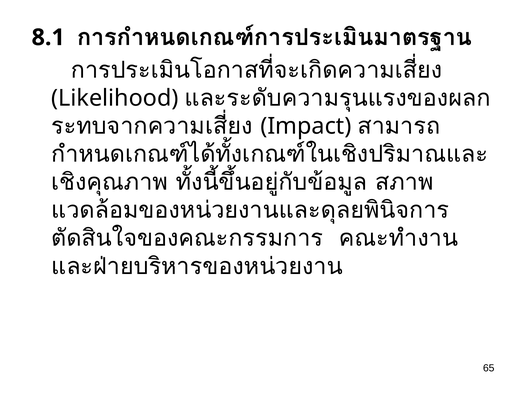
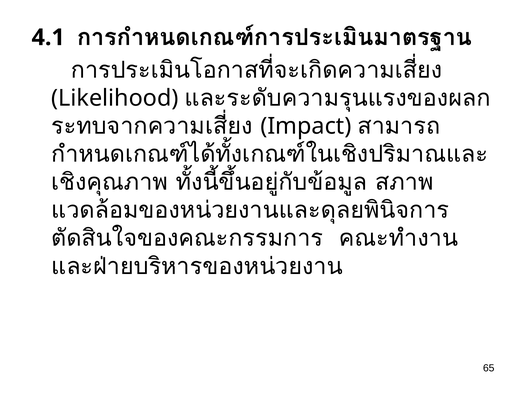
8.1: 8.1 -> 4.1 (48, 37)
